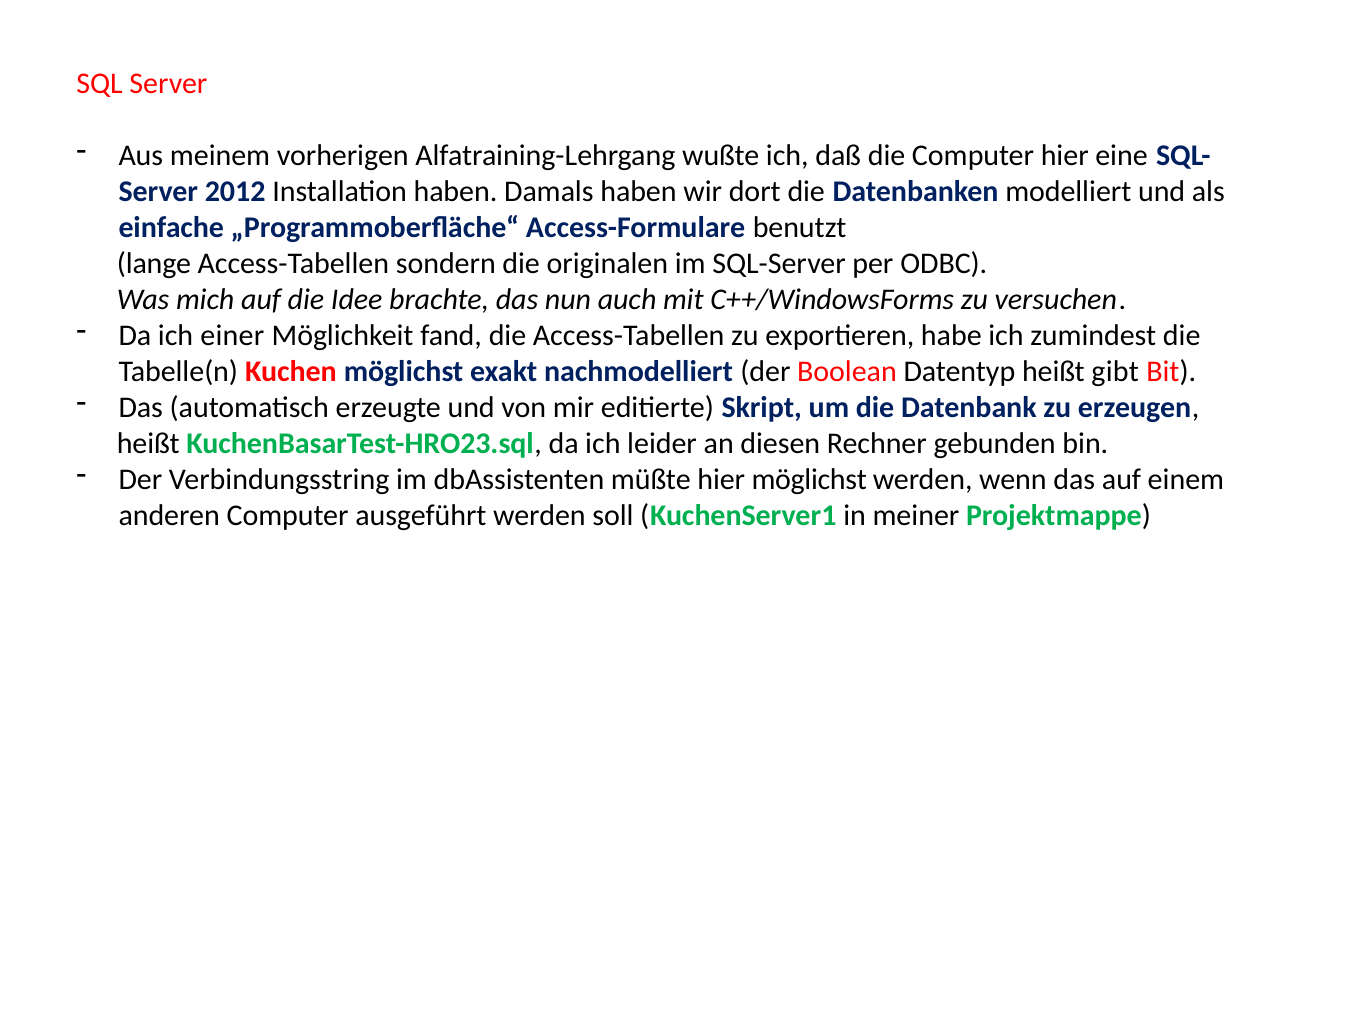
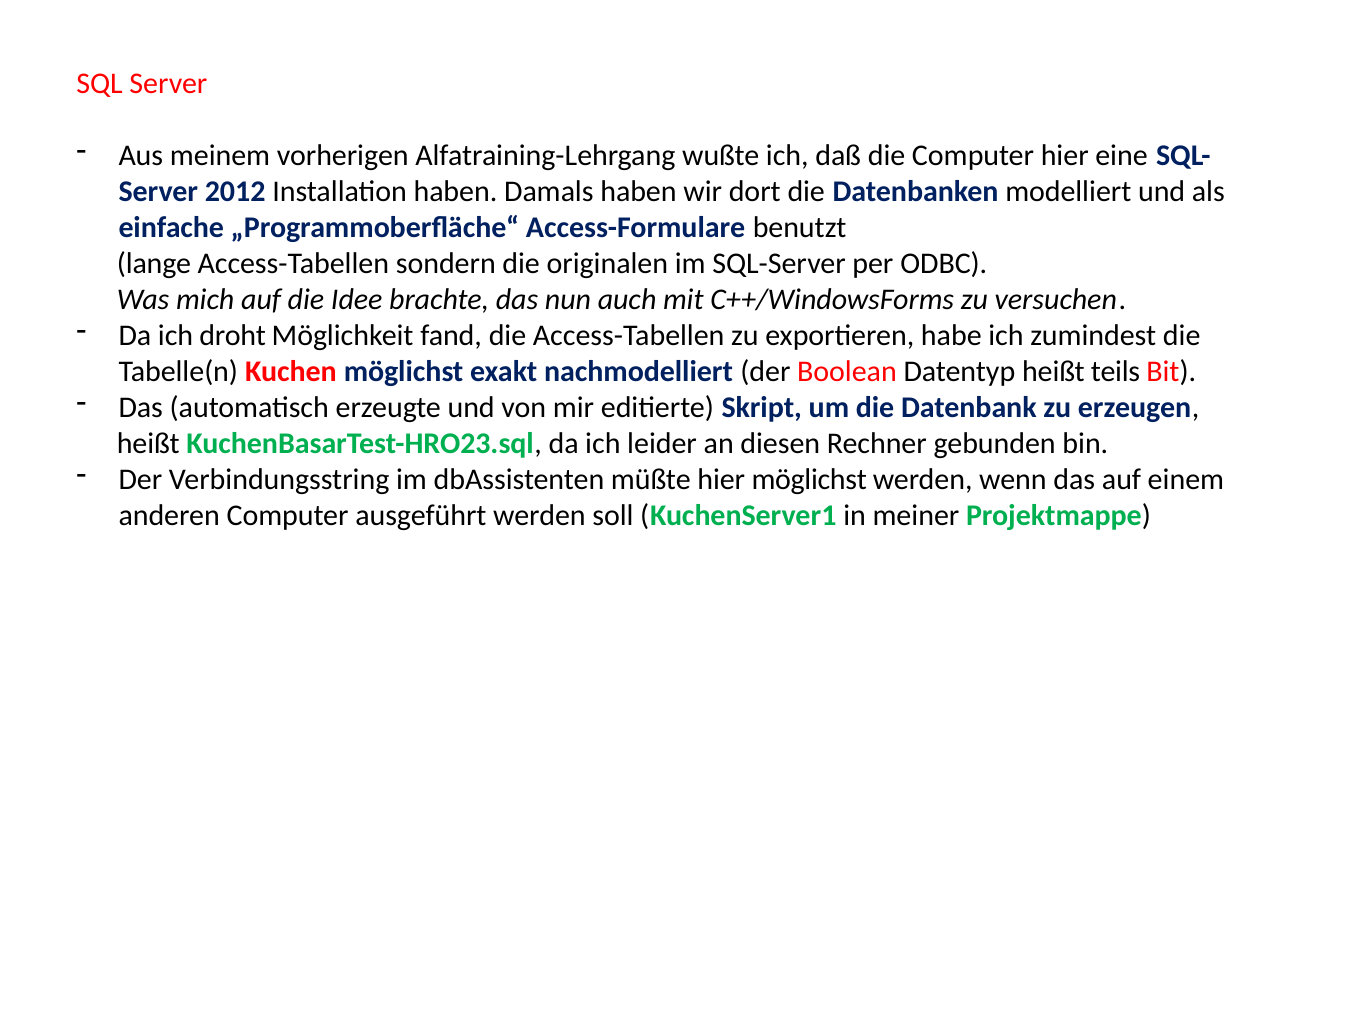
einer: einer -> droht (233, 335)
gibt: gibt -> teils (1115, 371)
